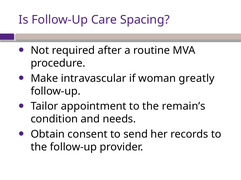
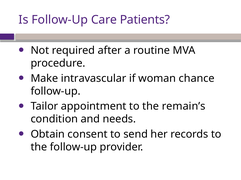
Spacing: Spacing -> Patients (145, 20)
greatly: greatly -> chance (197, 79)
